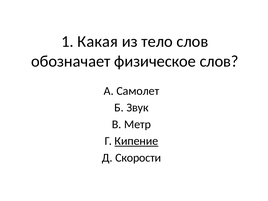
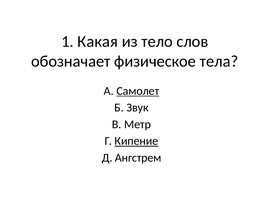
физическое слов: слов -> тела (219, 61)
Самолет underline: none -> present (138, 91)
Скорости: Скорости -> Ангстрем (138, 158)
